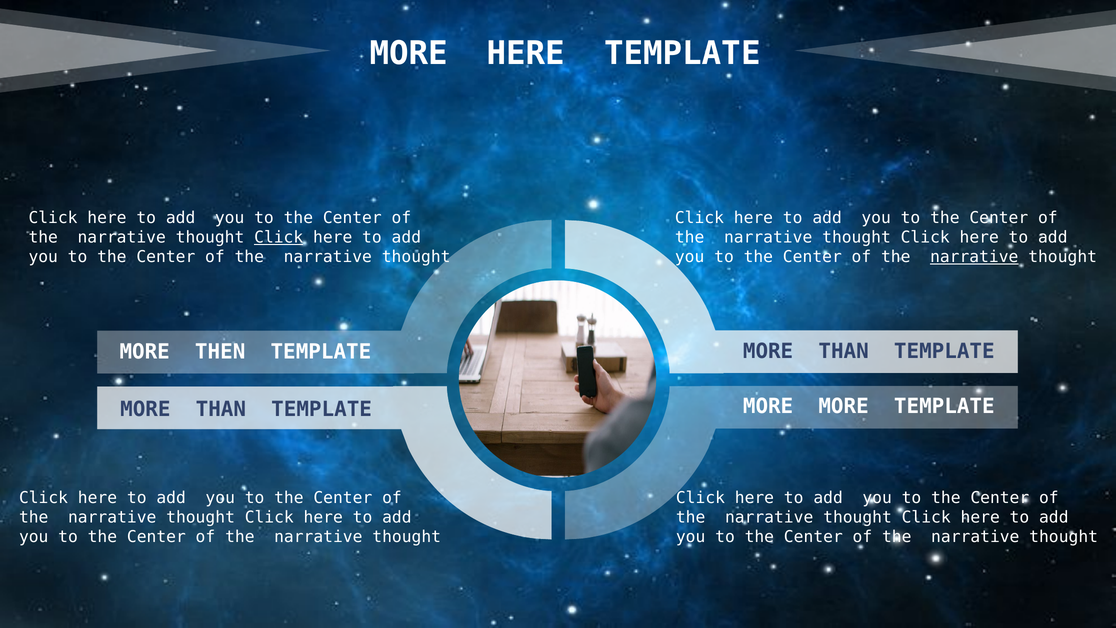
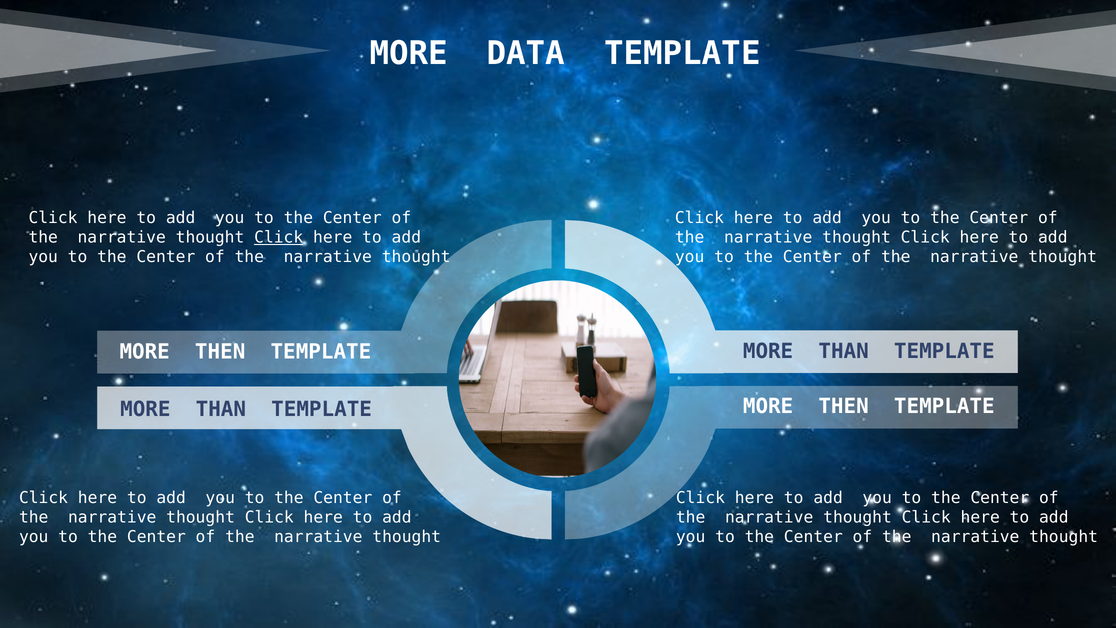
MORE HERE: HERE -> DATA (526, 53)
narrative underline: present -> none (974, 257)
MORE: MORE -> THEN (844, 406)
